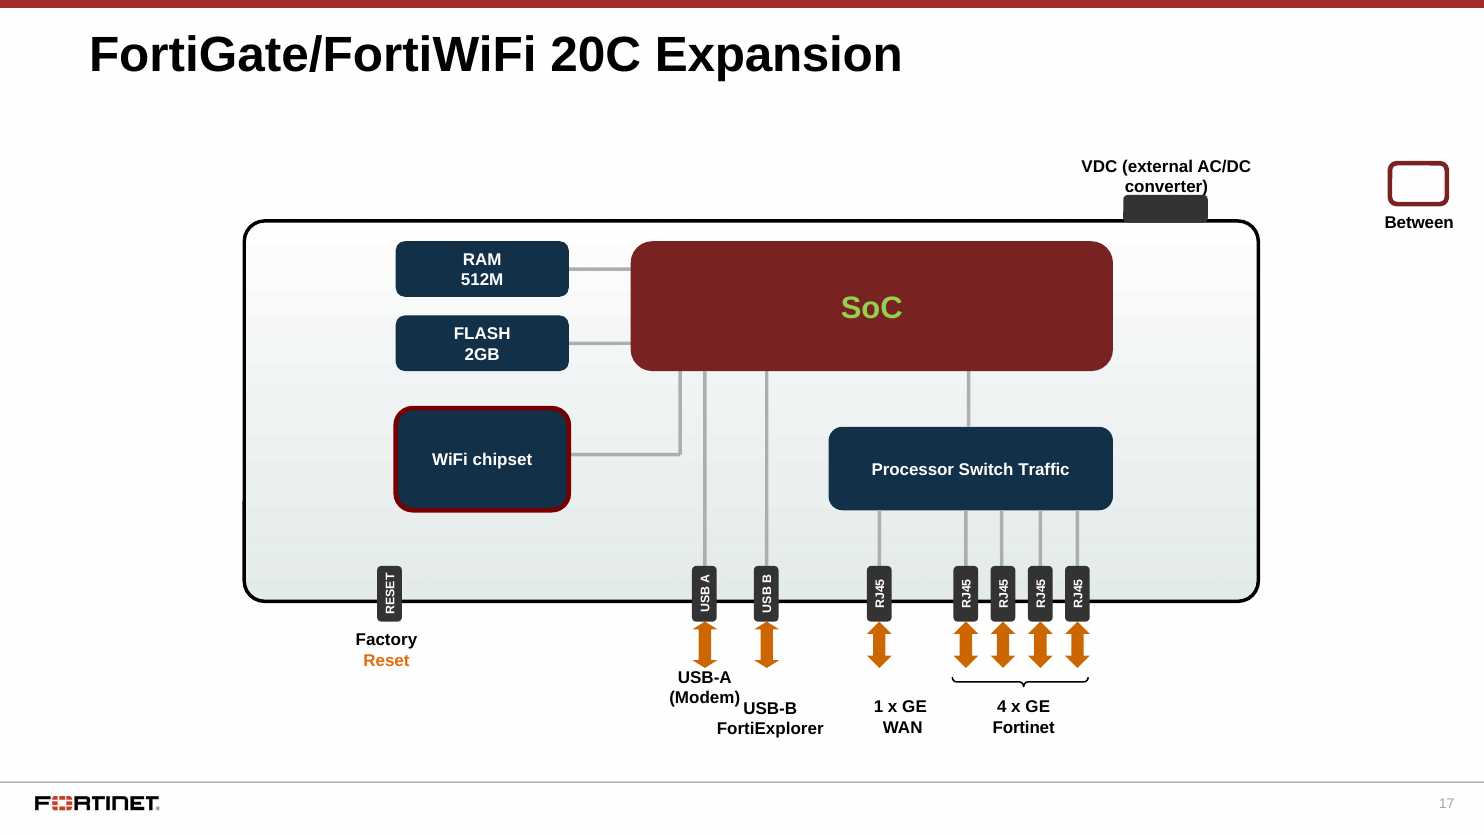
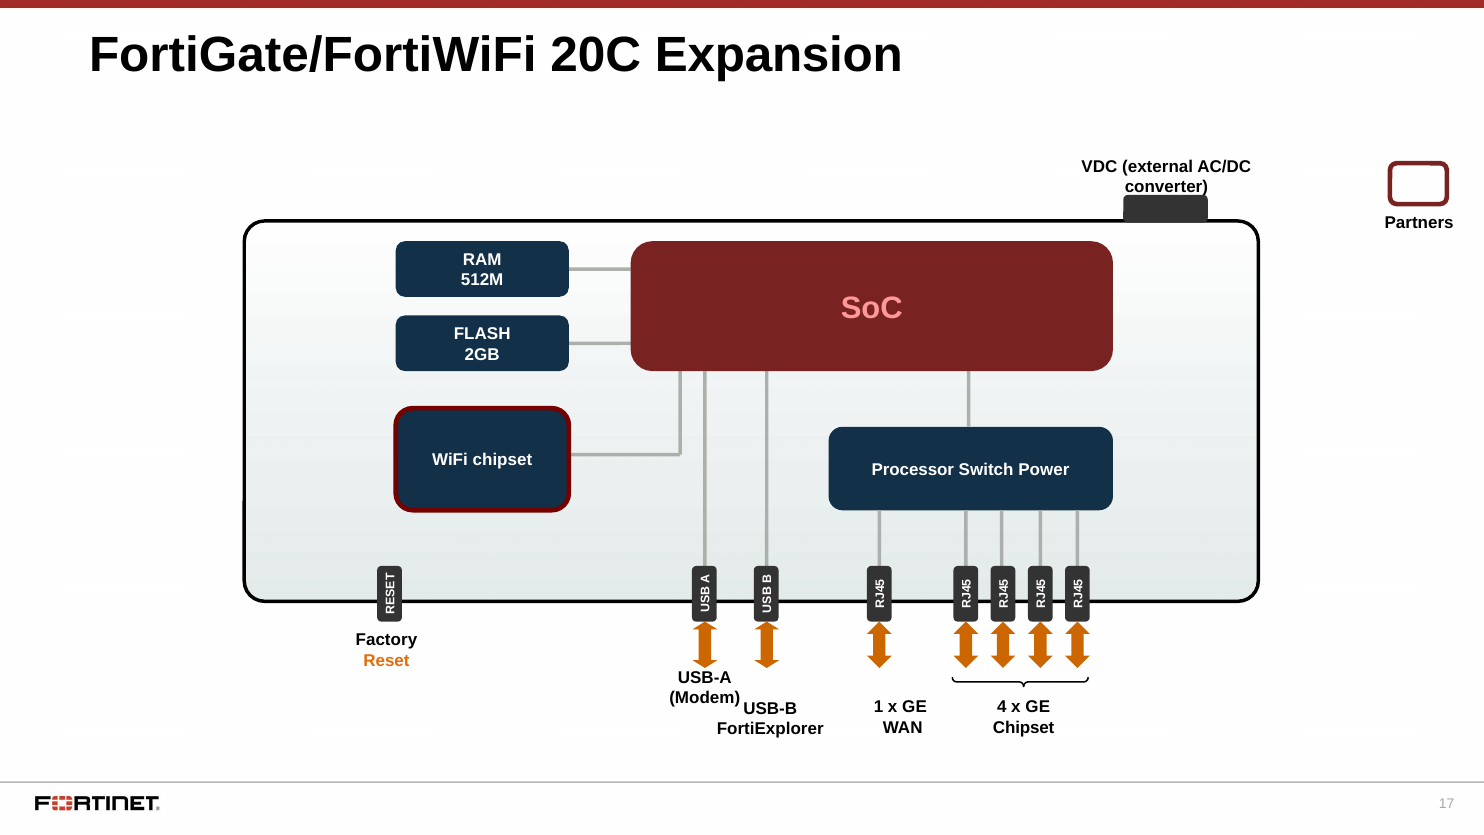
Between: Between -> Partners (1419, 223)
SoC colour: light green -> pink (872, 308)
Traffic: Traffic -> Power (1044, 470)
Fortinet: Fortinet -> Chipset (1024, 728)
